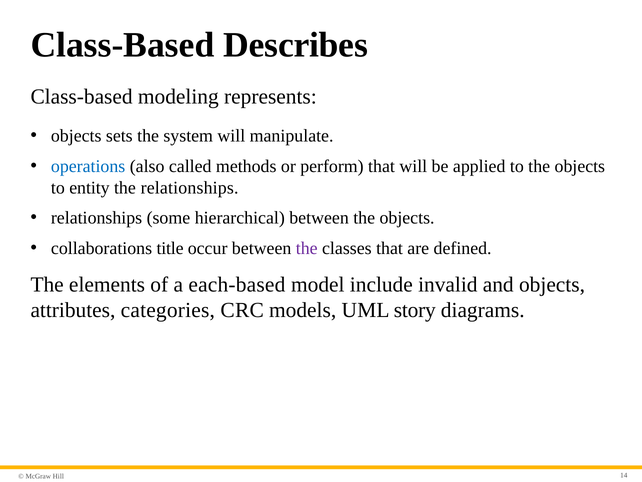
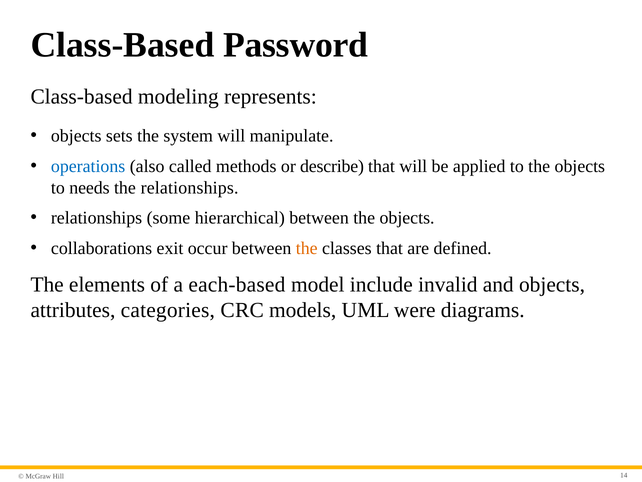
Describes: Describes -> Password (296, 45)
perform: perform -> describe (332, 166)
entity: entity -> needs (89, 187)
title: title -> exit (170, 248)
the colour: purple -> orange (307, 248)
story: story -> were (415, 310)
